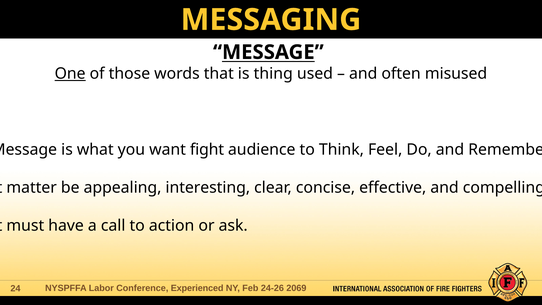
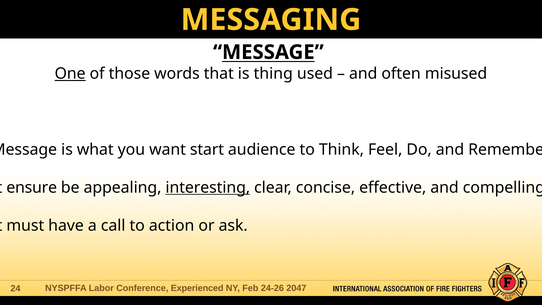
fight: fight -> start (207, 149)
matter: matter -> ensure (32, 187)
interesting underline: none -> present (208, 187)
2069: 2069 -> 2047 (296, 288)
